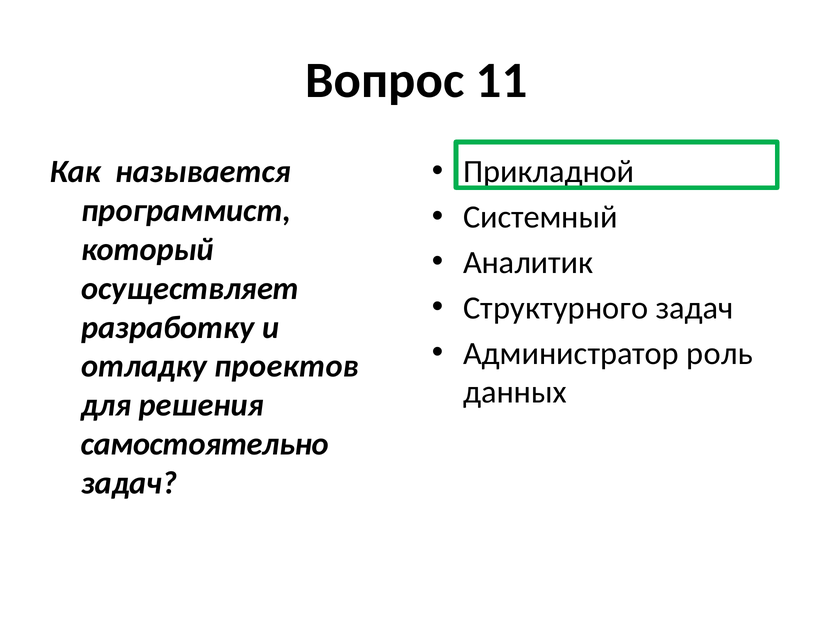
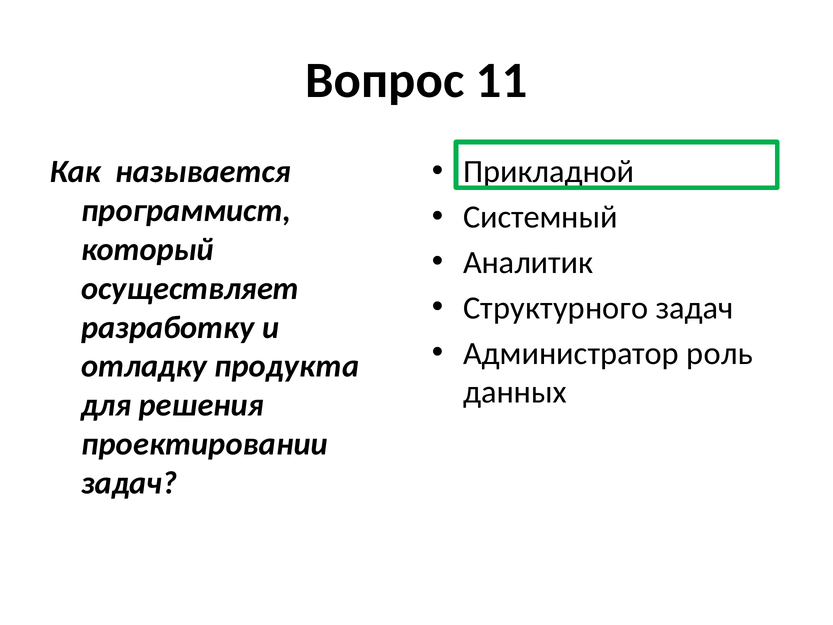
проектов: проектов -> продукта (287, 366)
самостоятельно: самостоятельно -> проектировании (205, 444)
